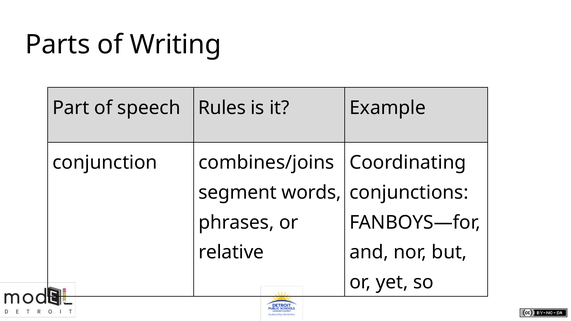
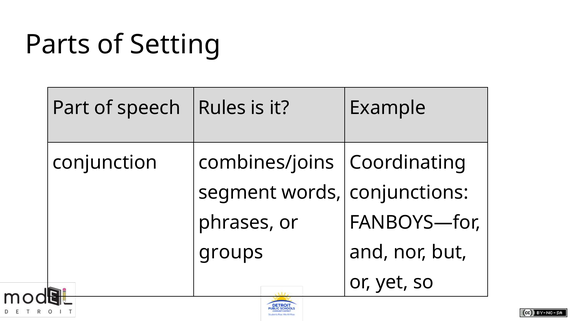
Writing: Writing -> Setting (175, 45)
relative: relative -> groups (231, 252)
